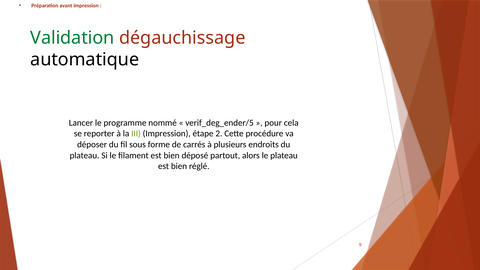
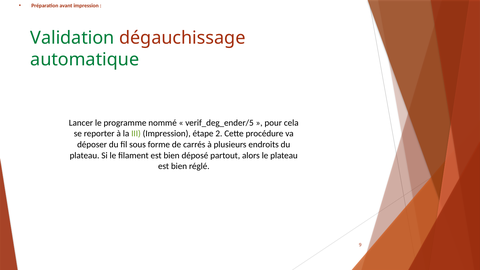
automatique colour: black -> green (85, 59)
